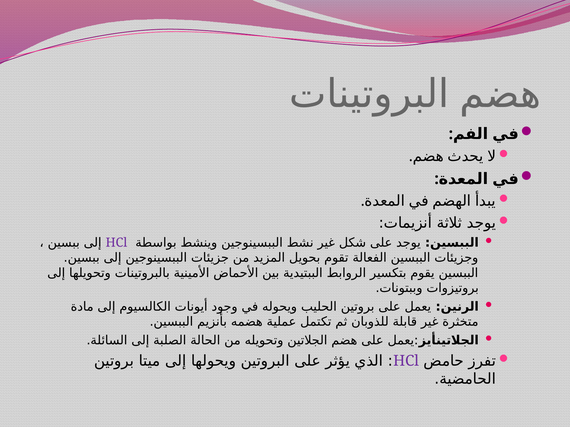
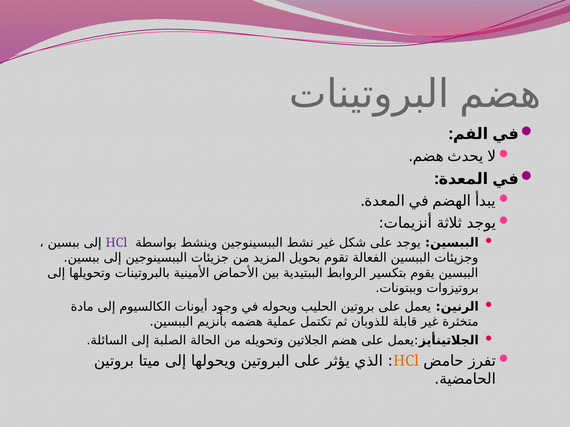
HCl colour: purple -> orange (406, 361)
